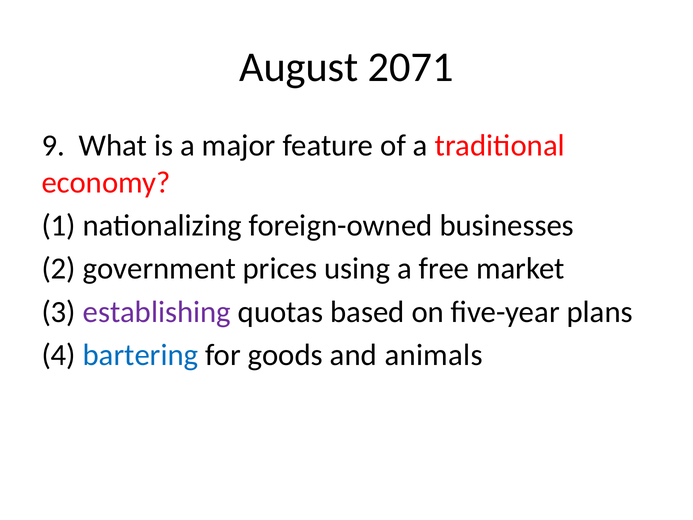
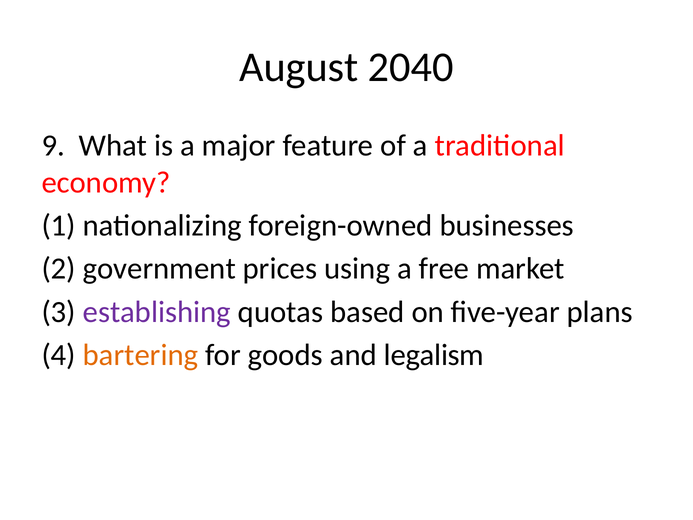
2071: 2071 -> 2040 (411, 67)
bartering colour: blue -> orange (140, 355)
animals: animals -> legalism (434, 355)
